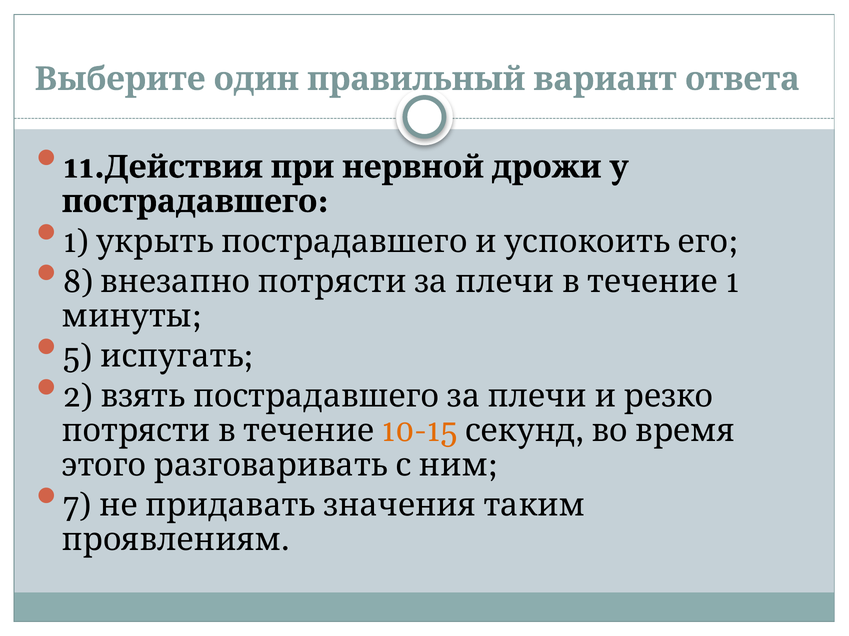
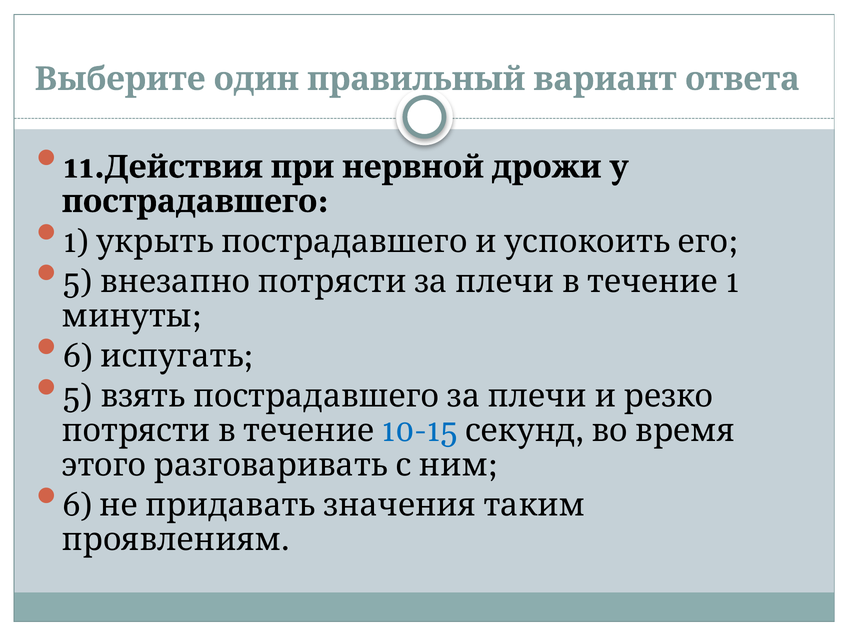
8: 8 -> 5 (78, 282)
5: 5 -> 6 (78, 357)
2: 2 -> 5 (78, 397)
10-15 colour: orange -> blue (420, 431)
7: 7 -> 6 (78, 506)
